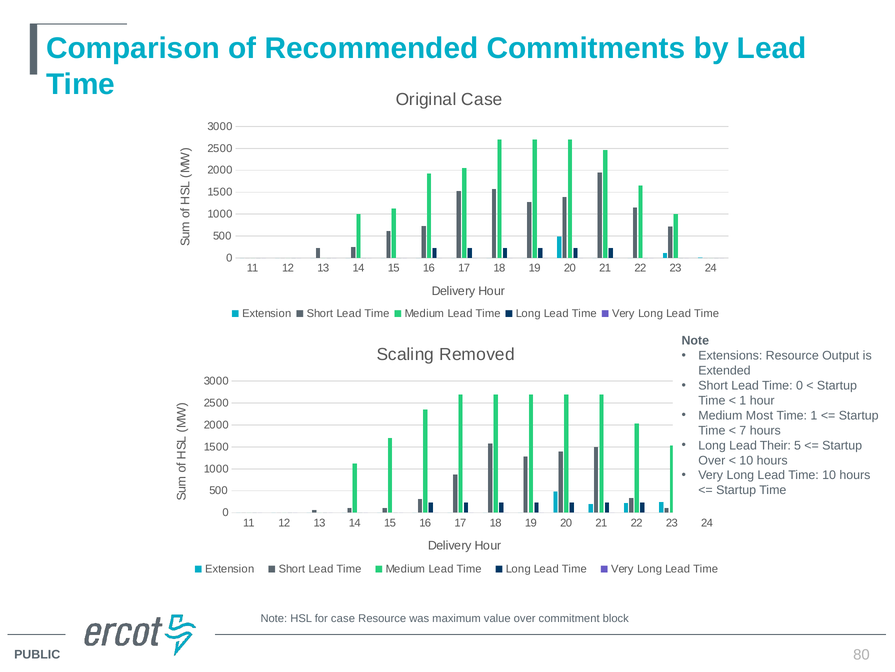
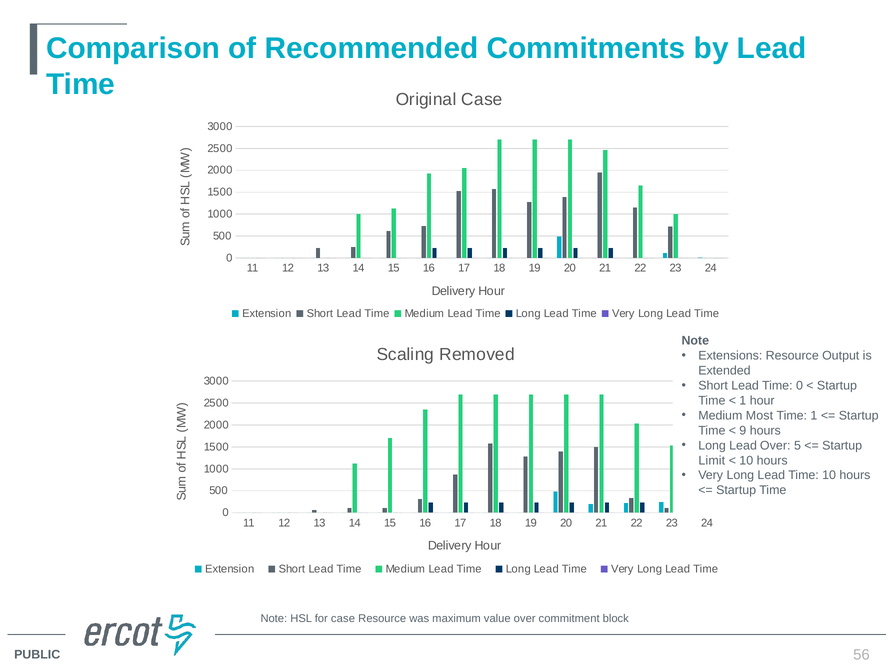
7: 7 -> 9 (743, 430)
Lead Their: Their -> Over (775, 445)
Over: Over -> Limit (712, 460)
80: 80 -> 56 (861, 654)
